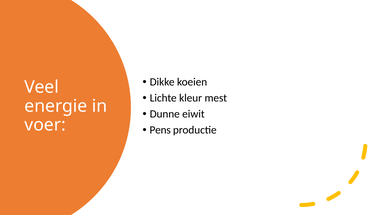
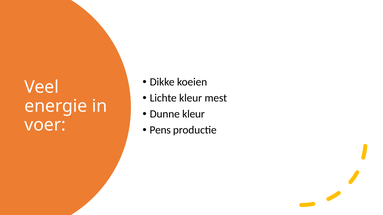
Dunne eiwit: eiwit -> kleur (193, 114)
